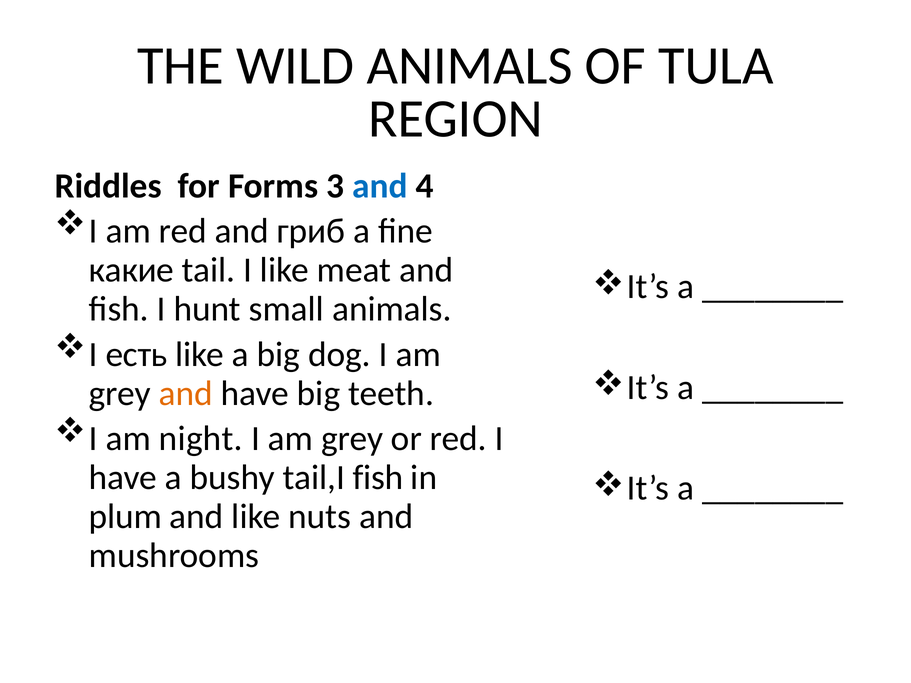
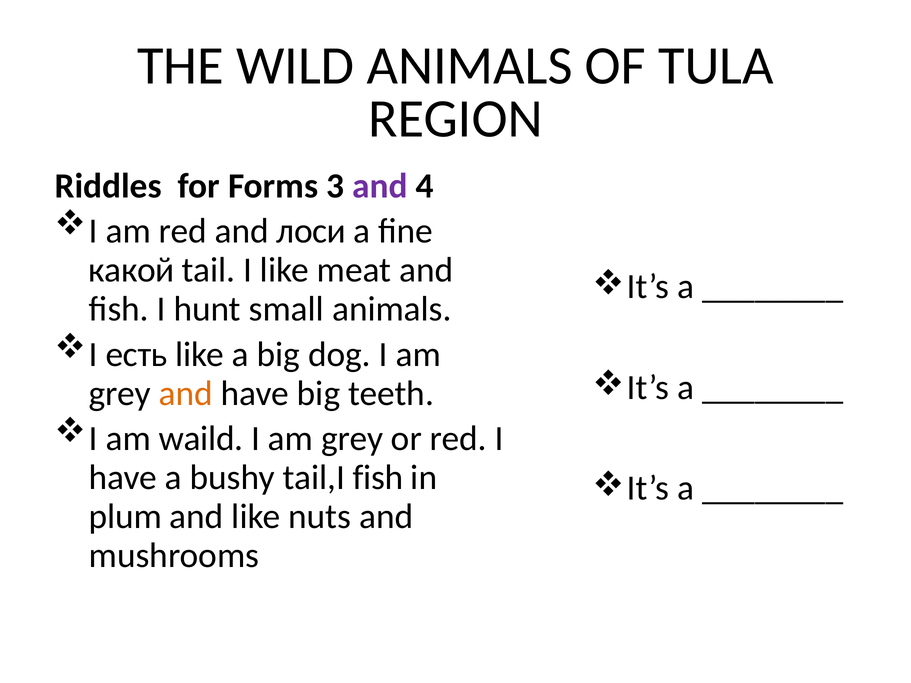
and colour: blue -> purple (380, 186)
гриб: гриб -> лоси (311, 231)
какие: какие -> какой (131, 270)
night: night -> waild (201, 439)
